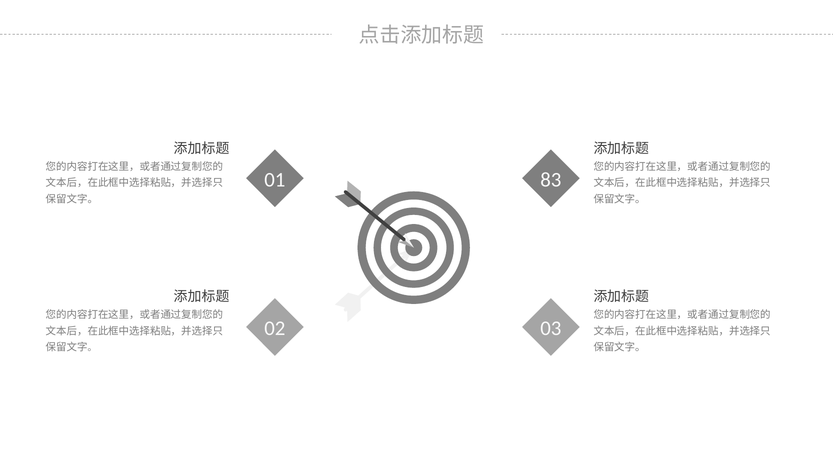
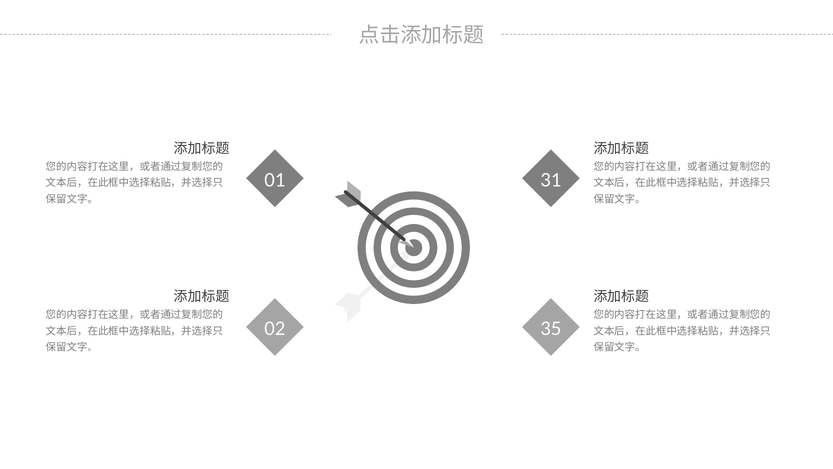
83: 83 -> 31 (551, 180)
03: 03 -> 35 (551, 328)
